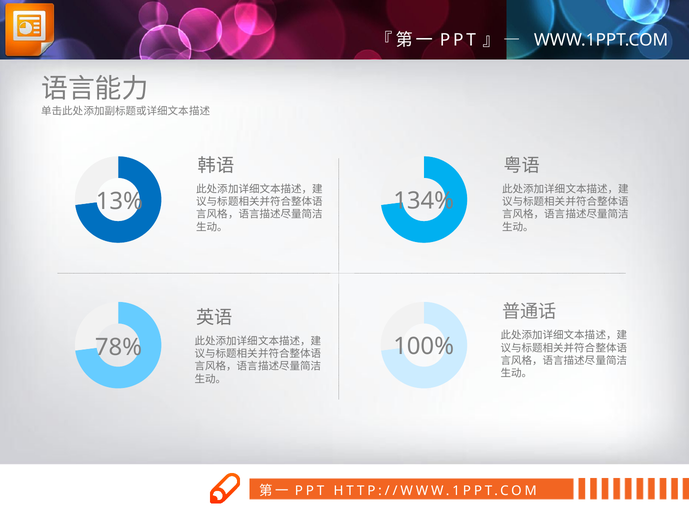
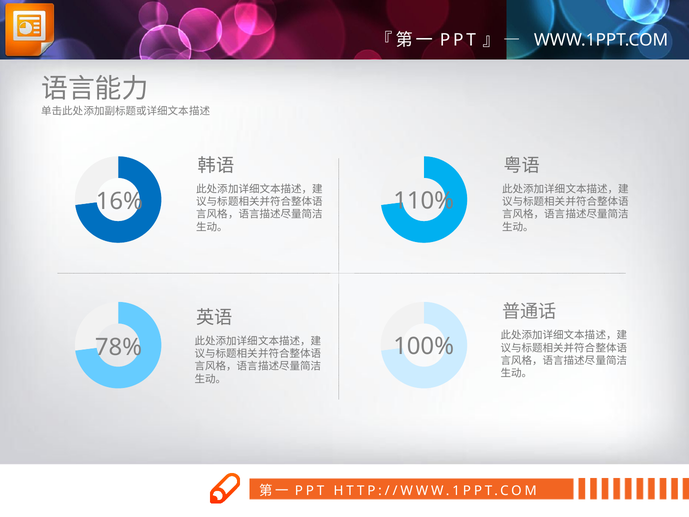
134%: 134% -> 110% (424, 201)
13%: 13% -> 16% (119, 201)
